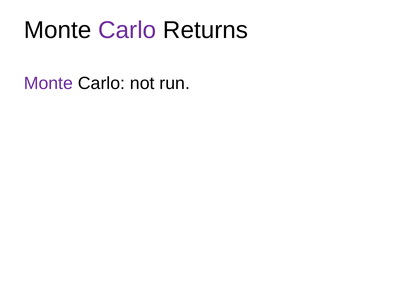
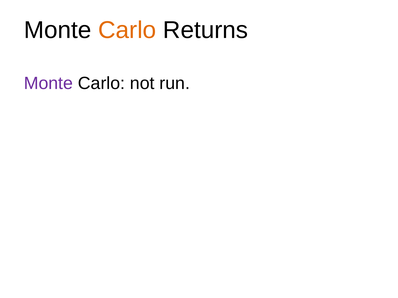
Carlo colour: purple -> orange (127, 30)
